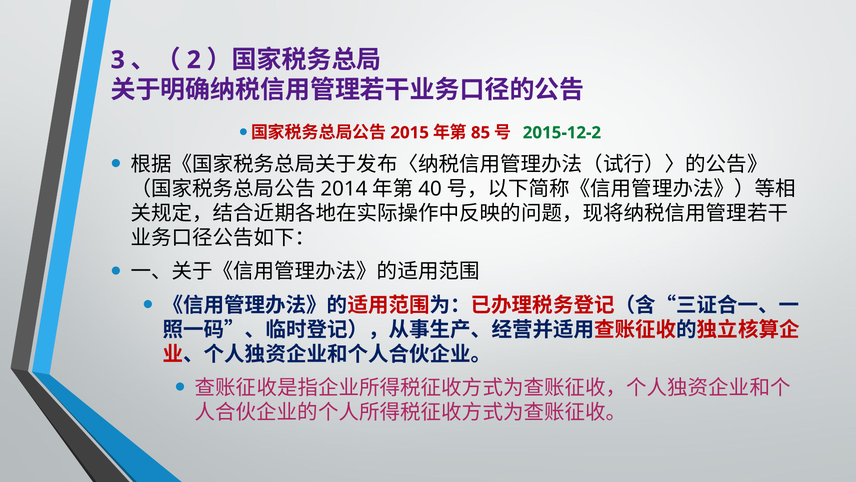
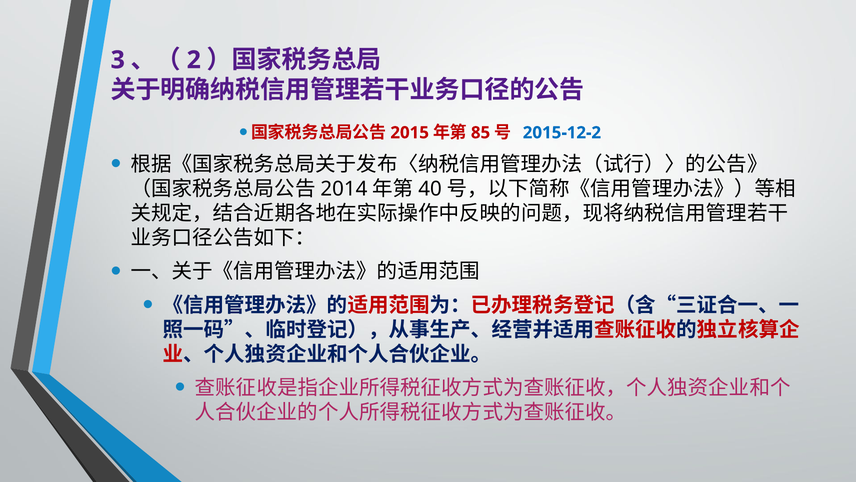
2015-12-2 colour: green -> blue (562, 133)
